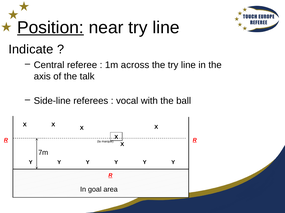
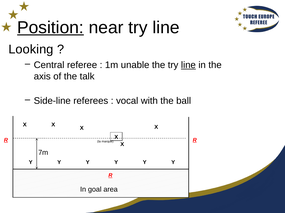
Indicate: Indicate -> Looking (31, 49)
across: across -> unable (135, 65)
line underline: none -> present (188, 65)
